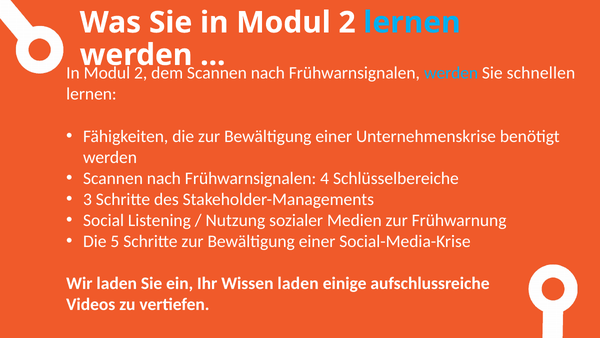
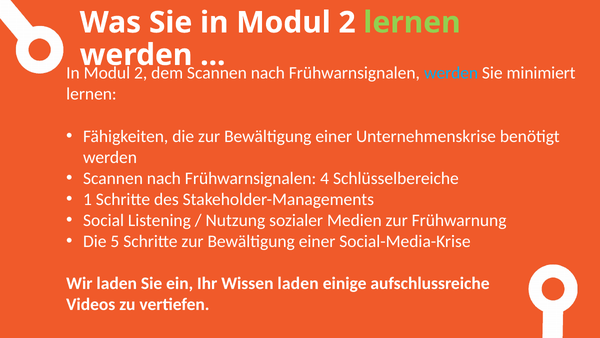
lernen colour: light blue -> light green (412, 23)
schnellen: schnellen -> minimiert (541, 73)
3: 3 -> 1 (88, 199)
